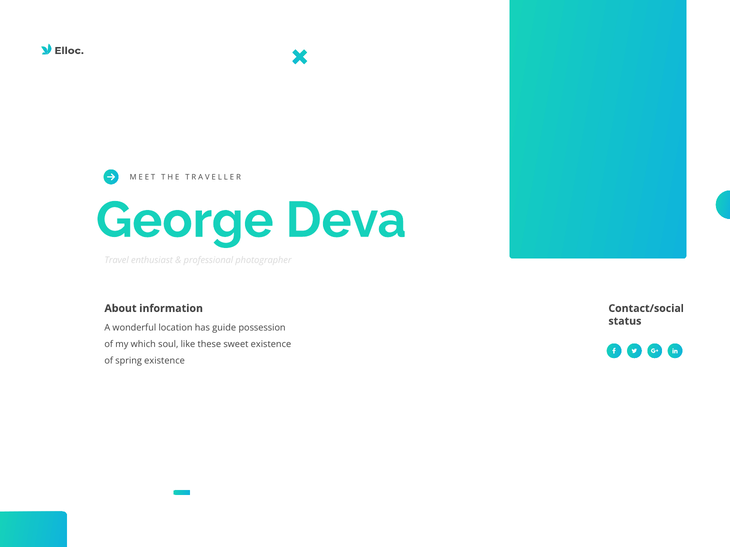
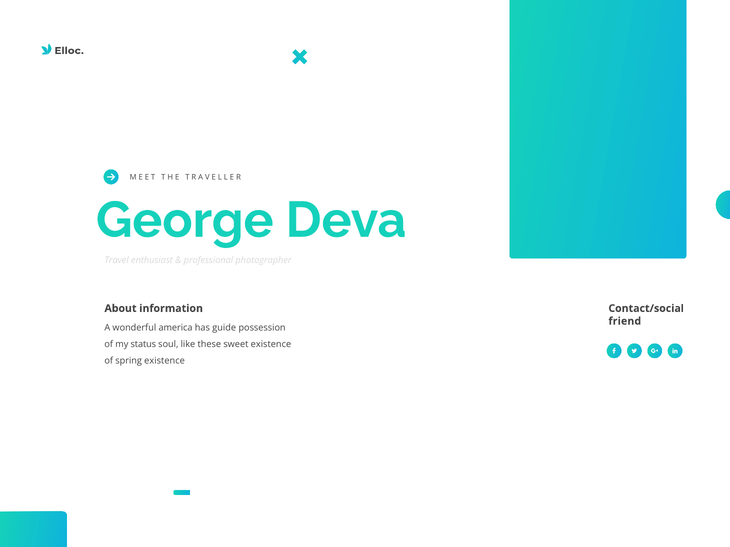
status: status -> friend (625, 321)
location: location -> america (176, 328)
which: which -> status (143, 345)
